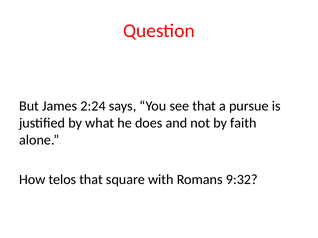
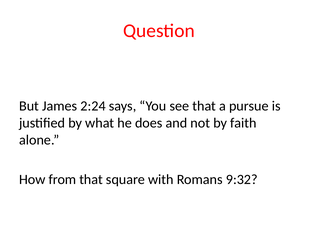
telos: telos -> from (62, 180)
